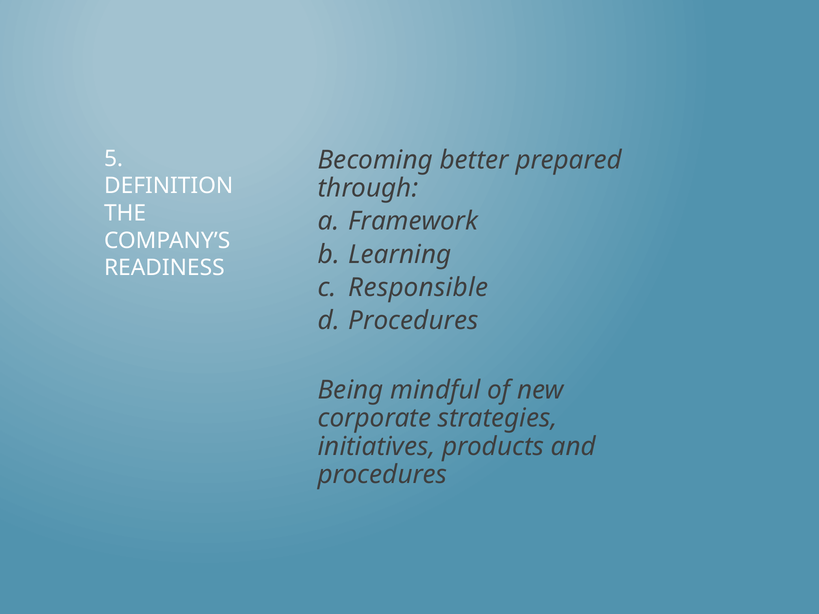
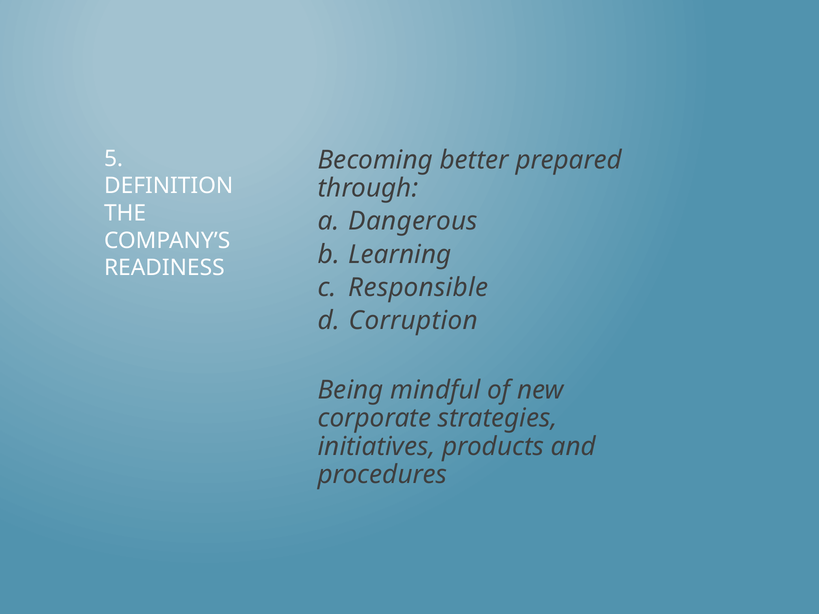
Framework: Framework -> Dangerous (413, 221)
Procedures: Procedures -> Corruption (413, 321)
